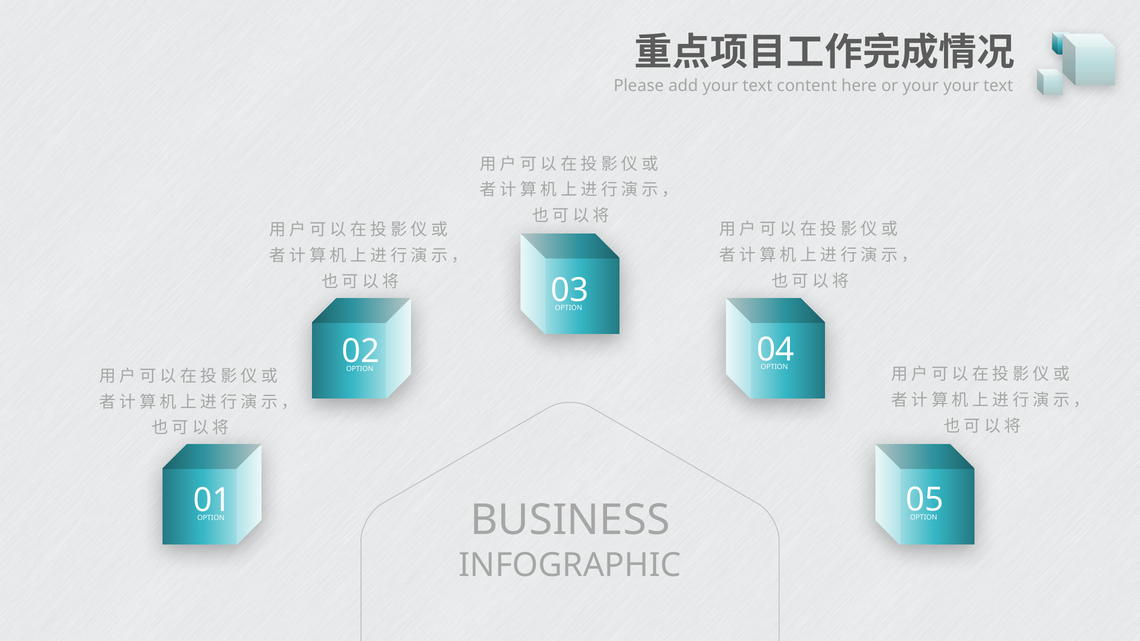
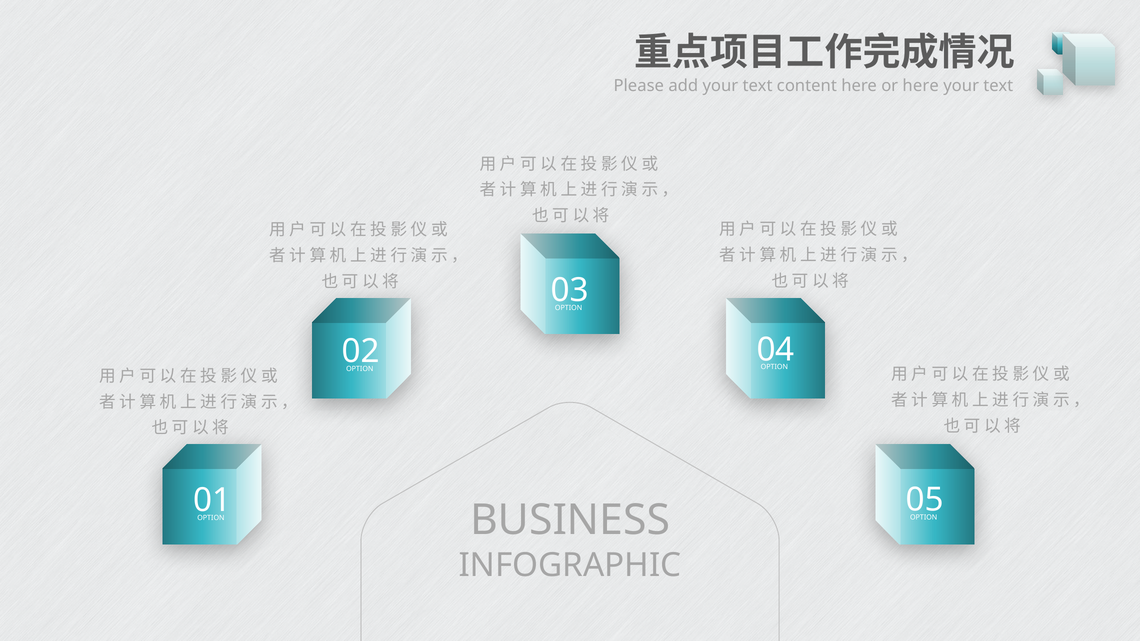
or your: your -> here (921, 86)
